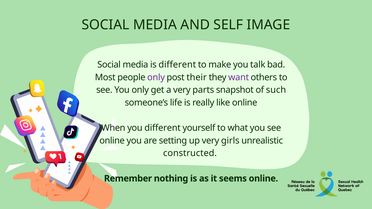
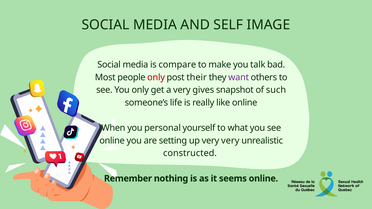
is different: different -> compare (177, 65)
only colour: purple -> red (156, 77)
parts: parts -> gives (203, 90)
you different: different -> personal (163, 128)
very girls: girls -> very (230, 141)
